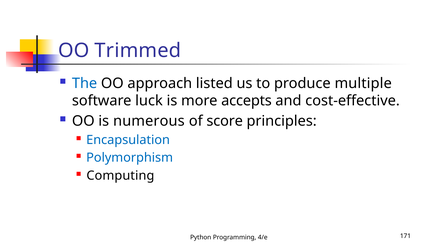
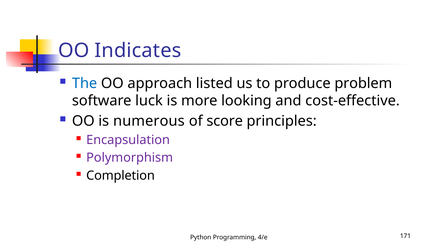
Trimmed: Trimmed -> Indicates (138, 51)
multiple: multiple -> problem (363, 84)
accepts: accepts -> looking (246, 101)
Encapsulation colour: blue -> purple (128, 140)
Polymorphism colour: blue -> purple (130, 158)
Computing: Computing -> Completion (121, 176)
